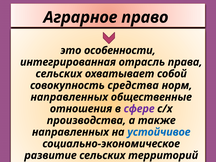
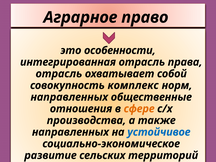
сельских: сельских -> отрасль (59, 74)
средства: средства -> комплекс (133, 85)
сфере colour: purple -> orange (139, 109)
